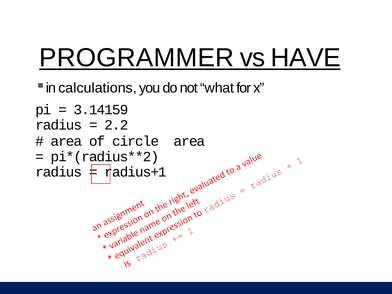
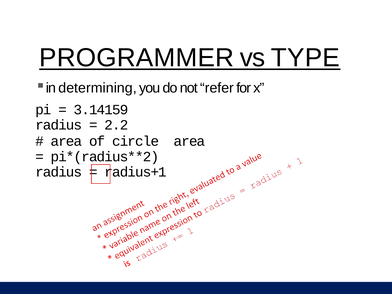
HAVE: HAVE -> TYPE (305, 58)
calculations: calculations -> determining (98, 88)
what: what -> refer (217, 88)
